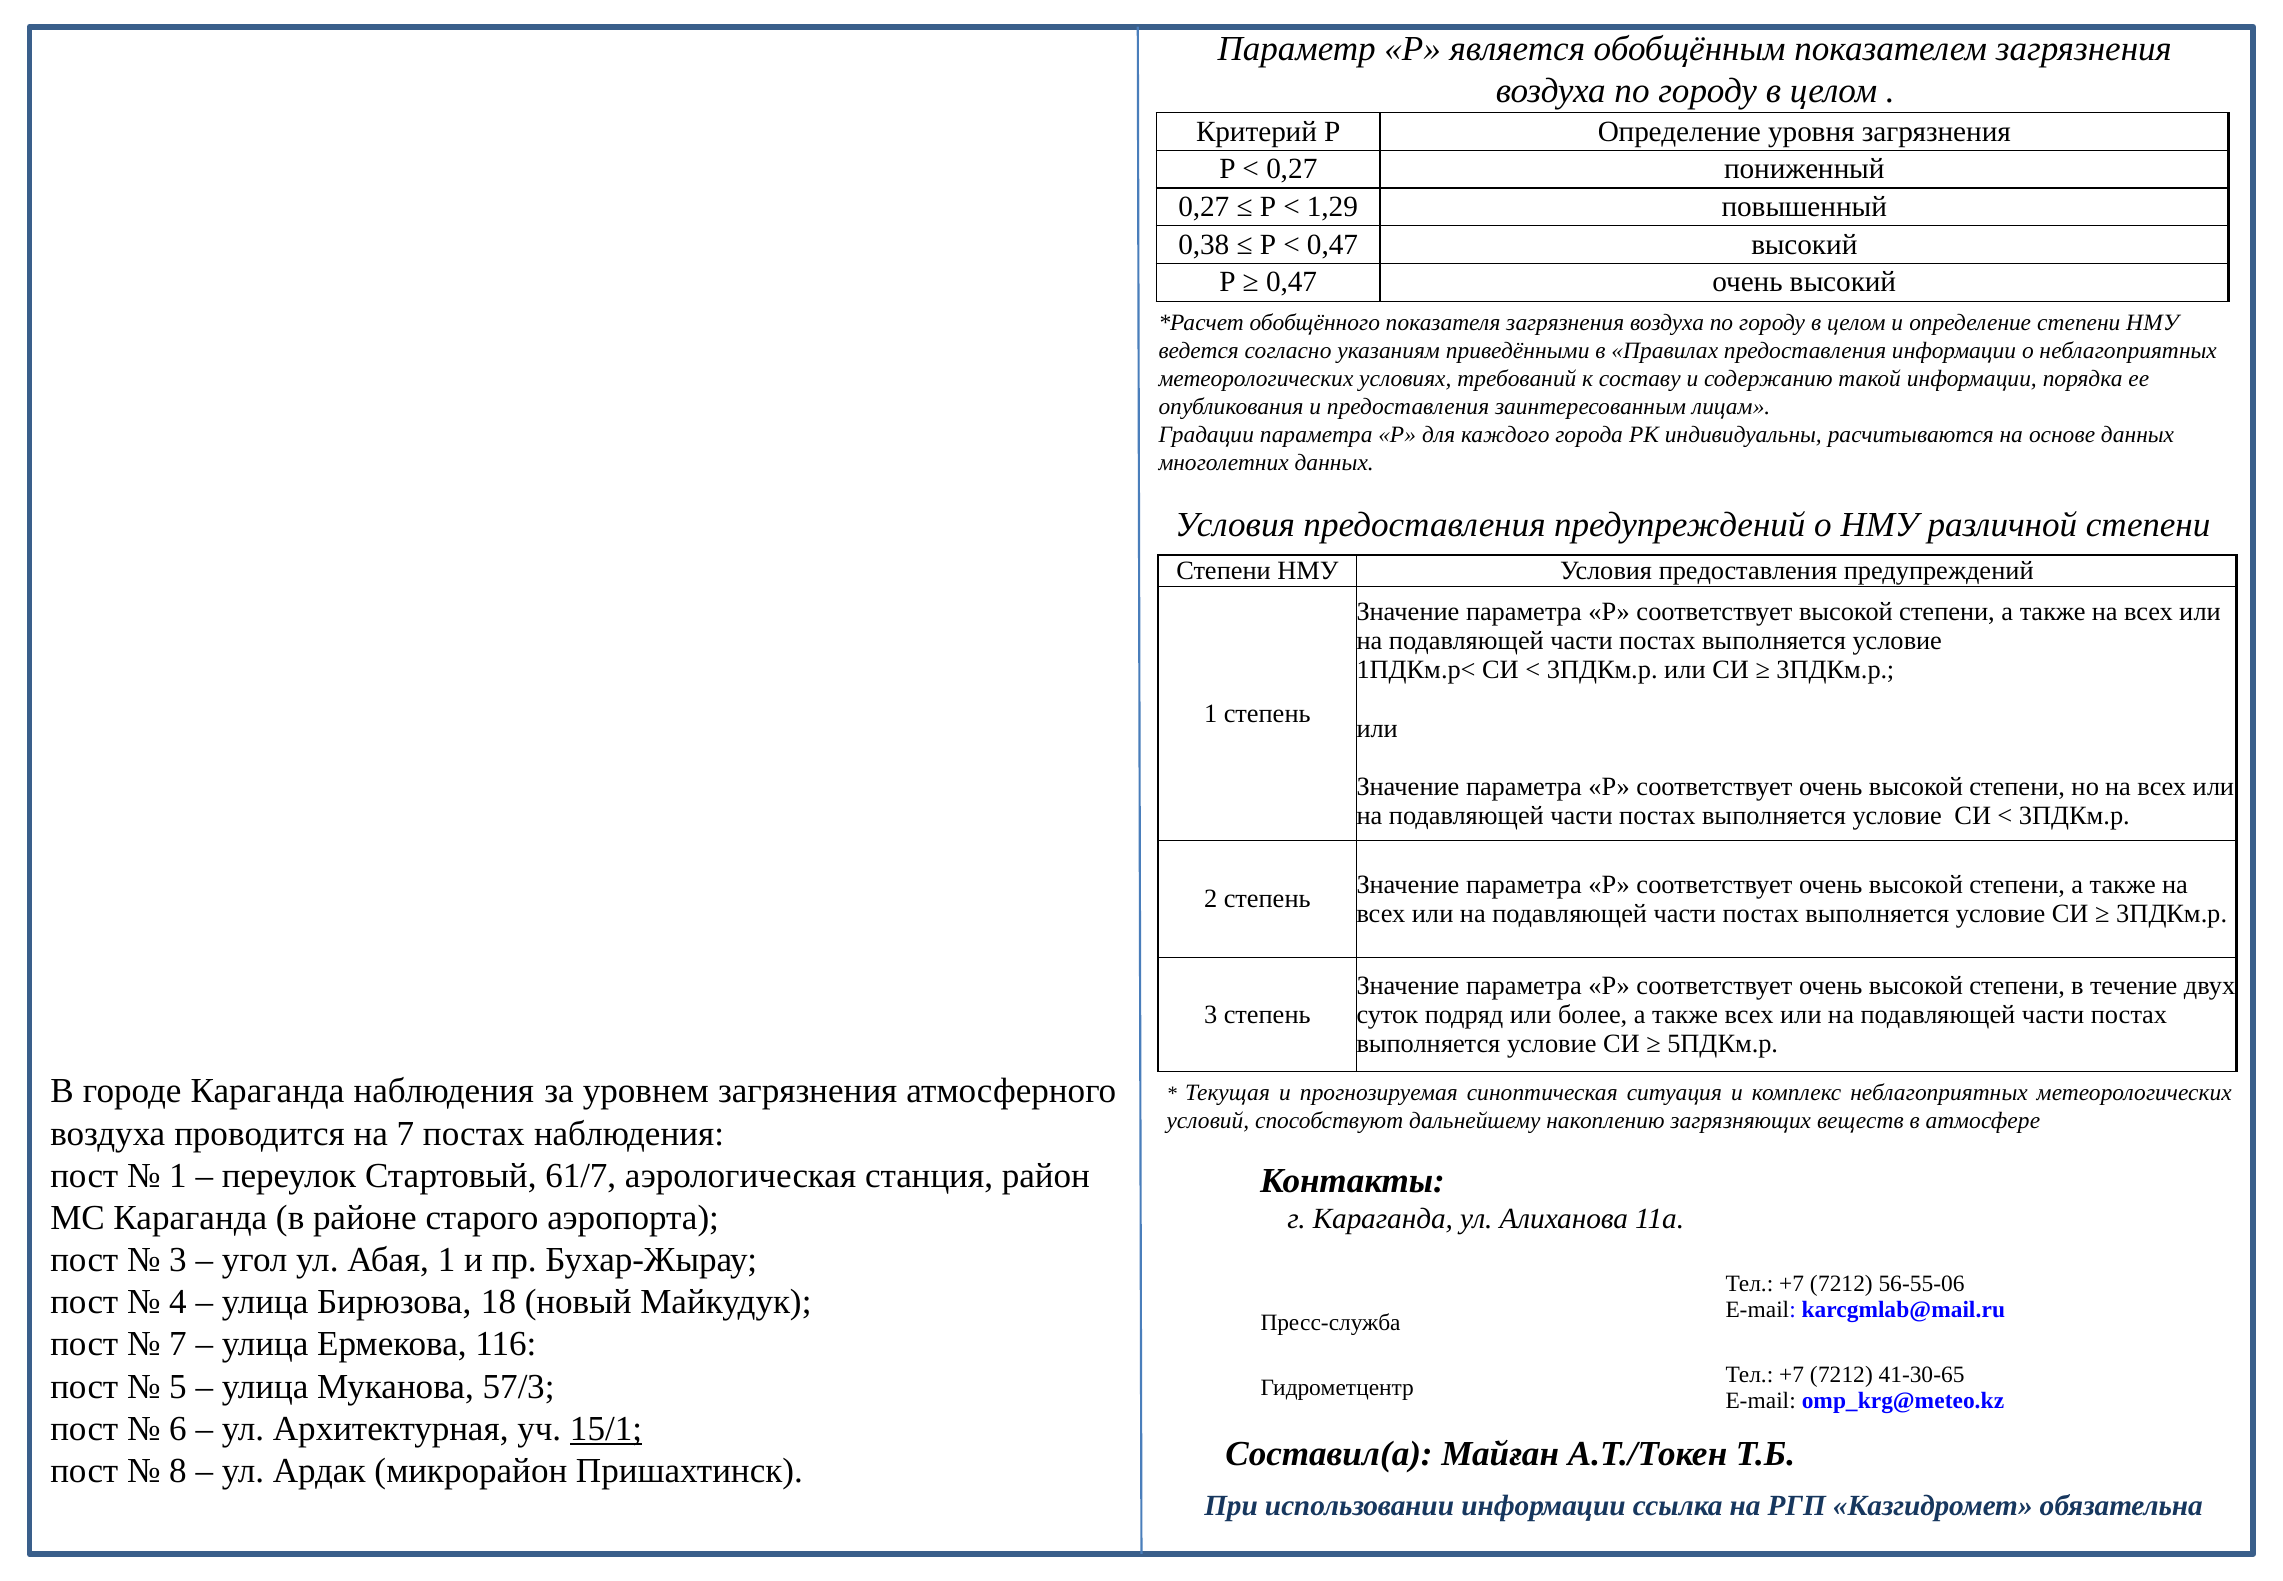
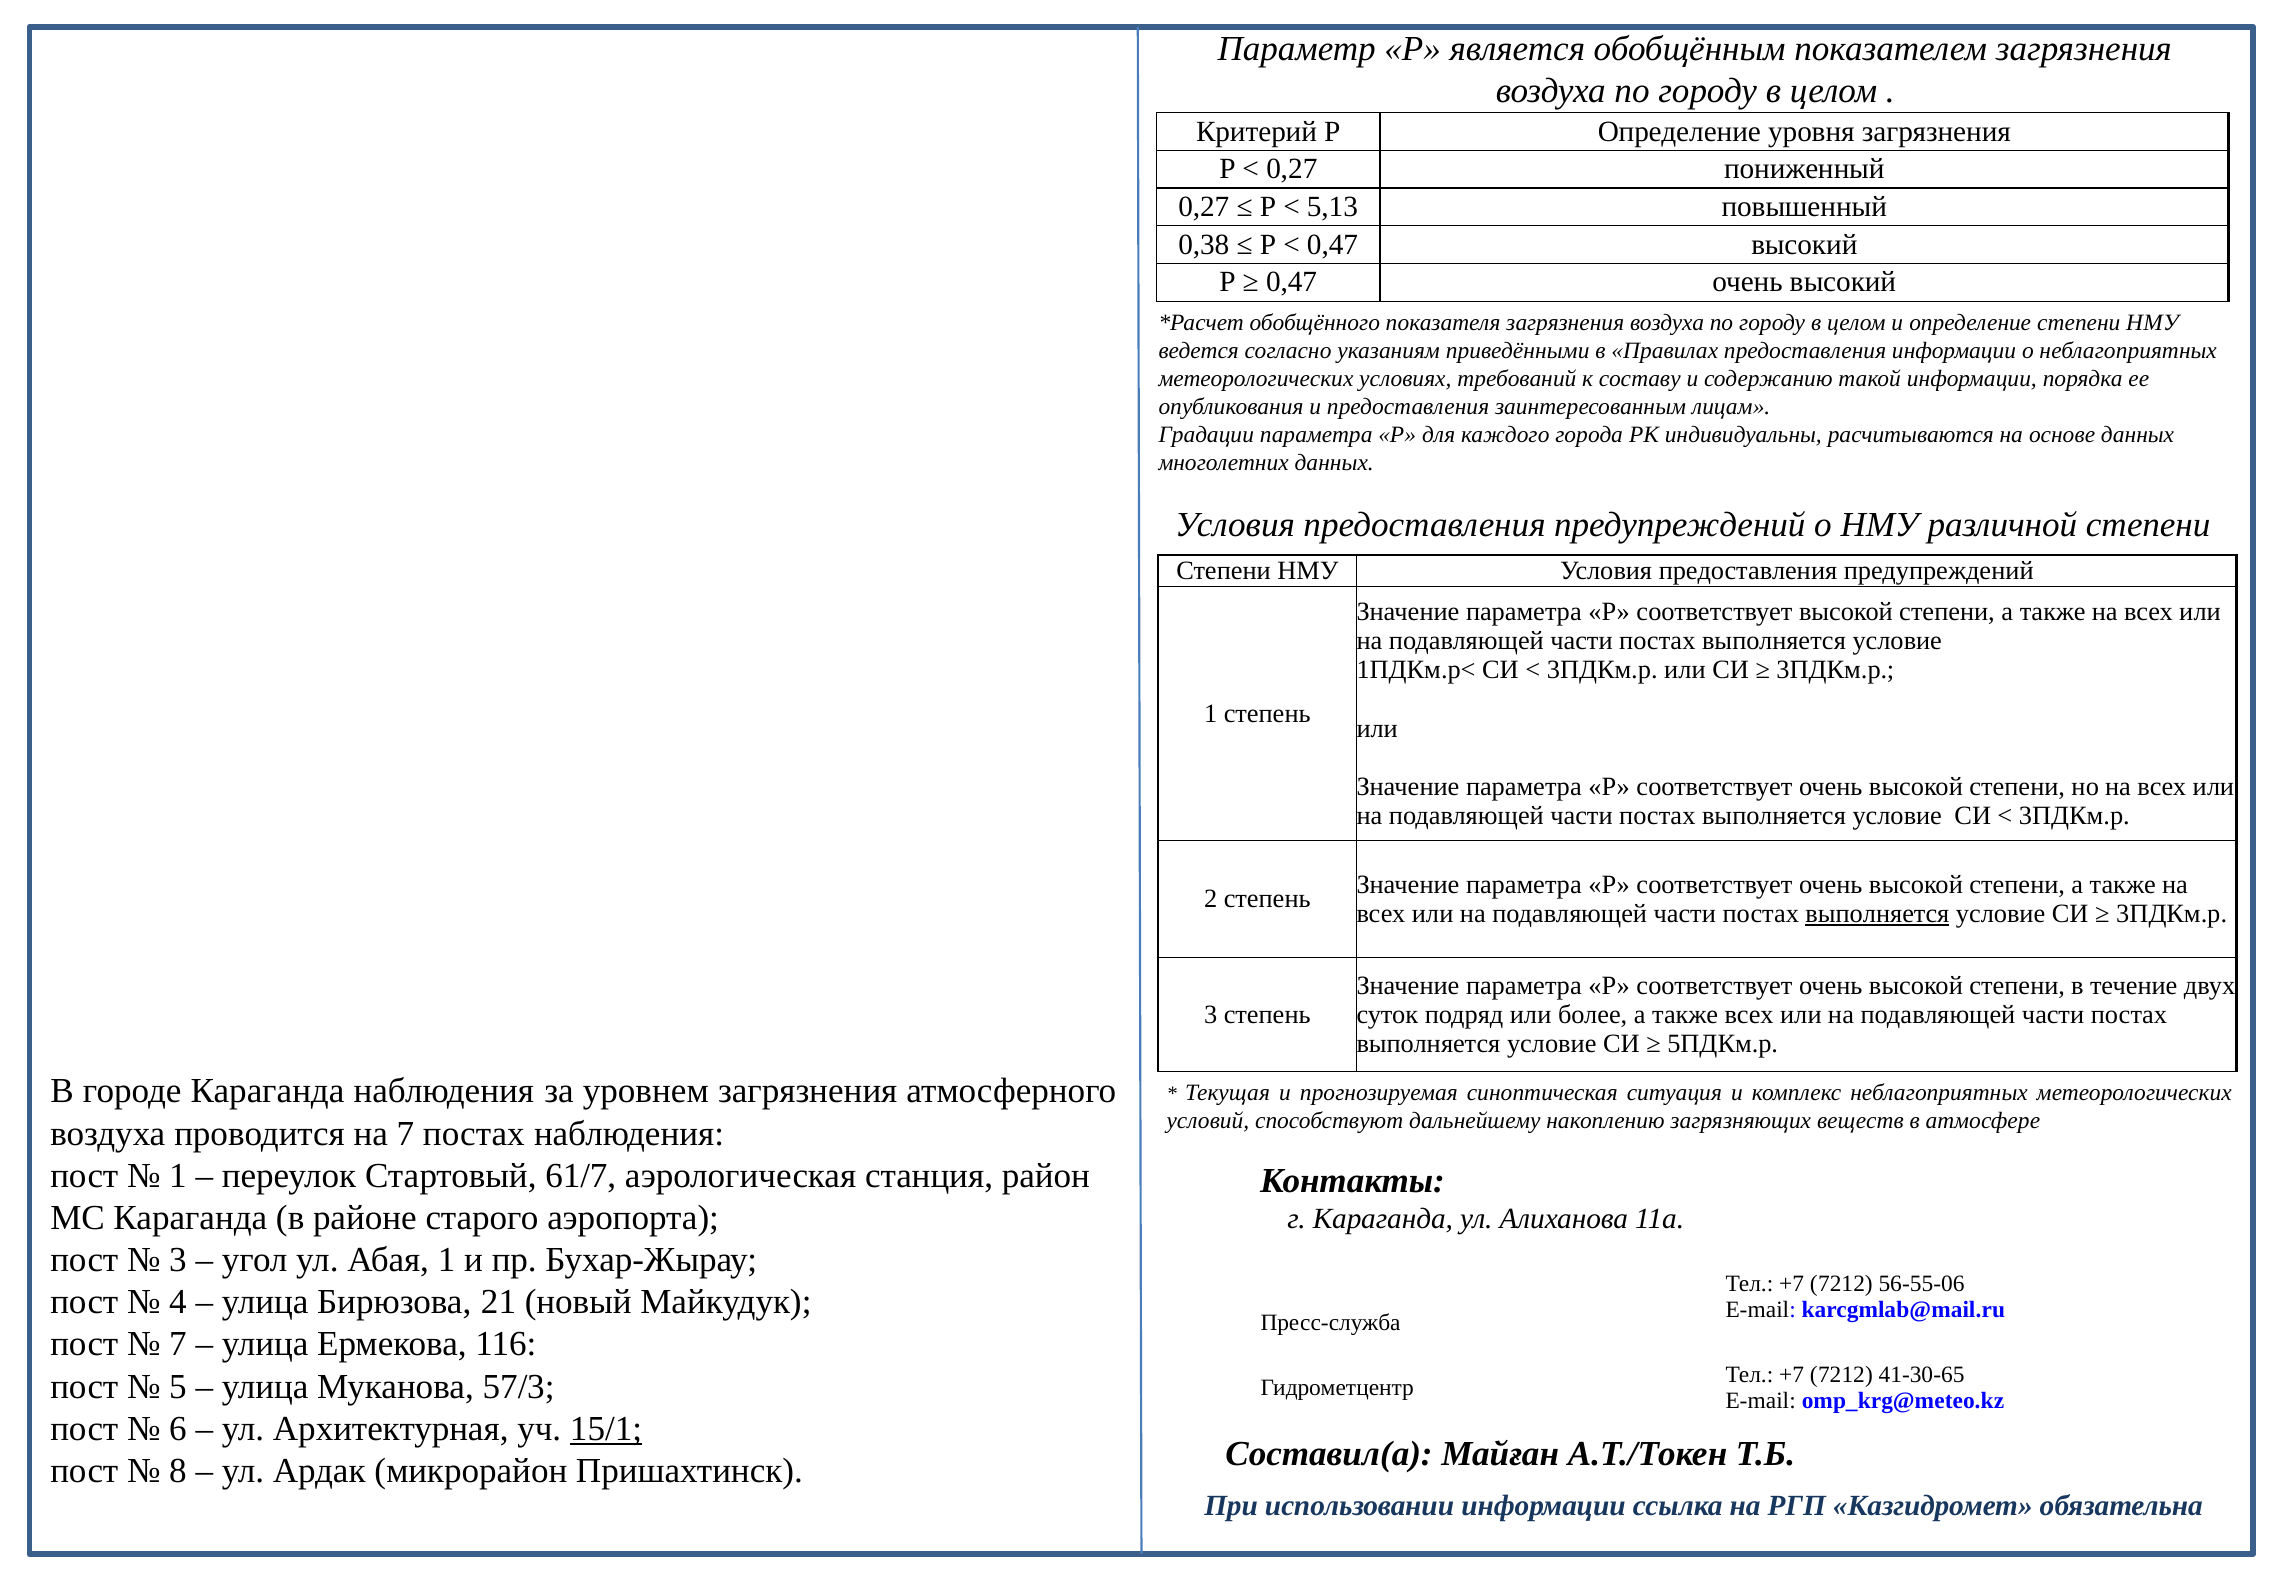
1,29: 1,29 -> 5,13 (1332, 207)
выполняется underline: none -> present (1877, 913)
18: 18 -> 21 (499, 1302)
